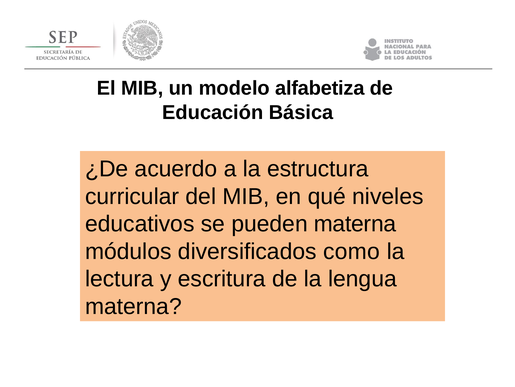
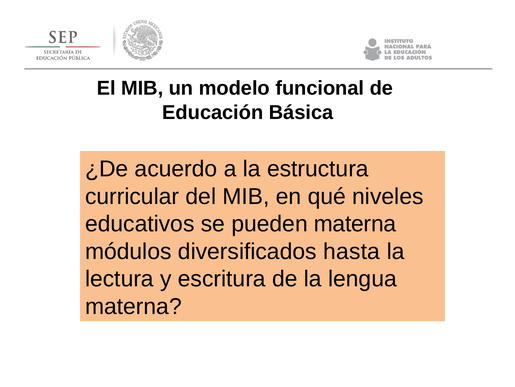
alfabetiza: alfabetiza -> funcional (320, 88)
como: como -> hasta (352, 251)
